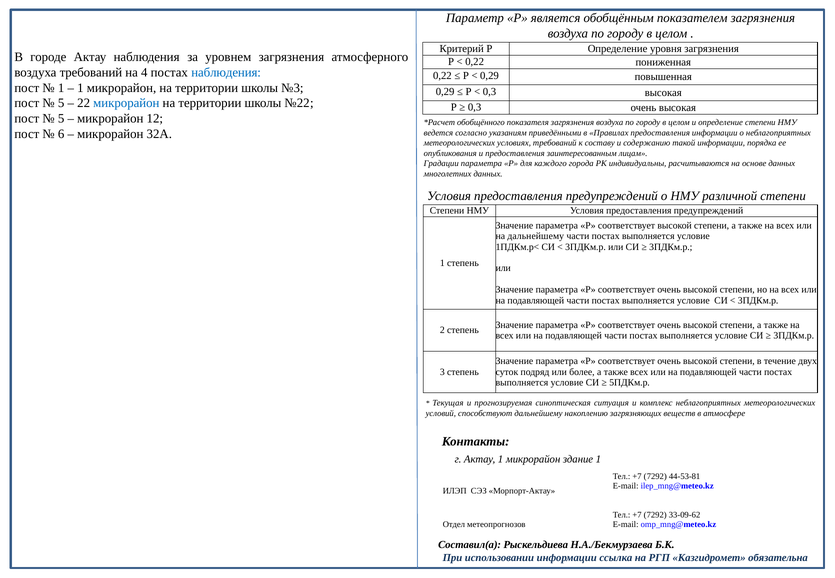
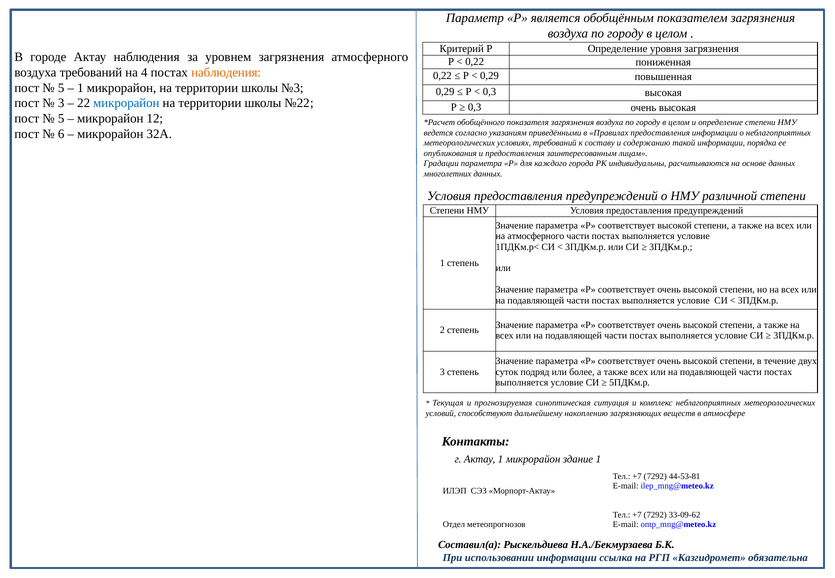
наблюдения colour: blue -> orange (226, 72)
1: 1 -> 5 (61, 88)
5: 5 -> 3 (61, 103)
на дальнейшему: дальнейшему -> атмосферного (536, 236)
